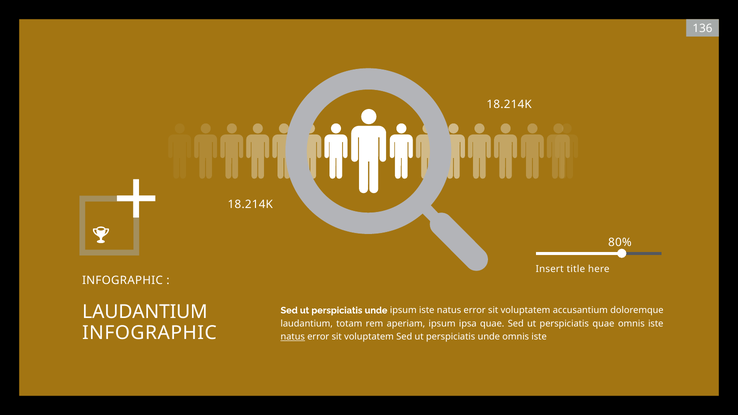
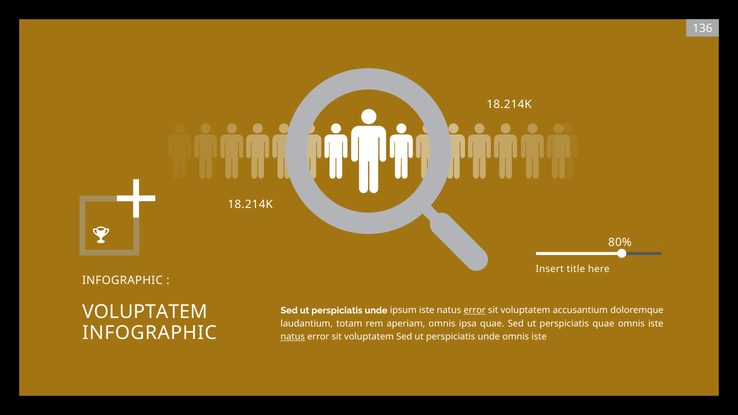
error underline: none -> present (475, 310)
LAUDANTIUM: LAUDANTIUM -> VOLUPTATEM (145, 312)
aperiam ipsum: ipsum -> omnis (442, 324)
